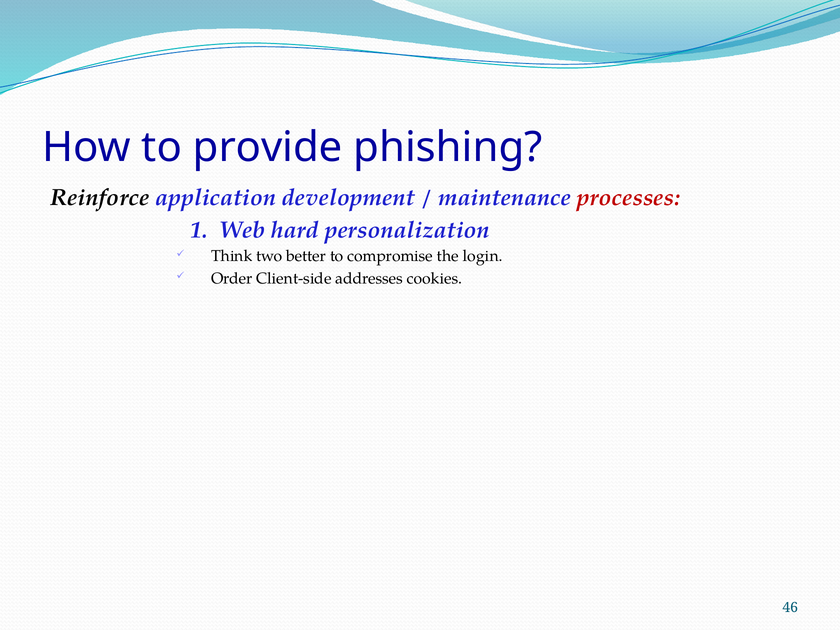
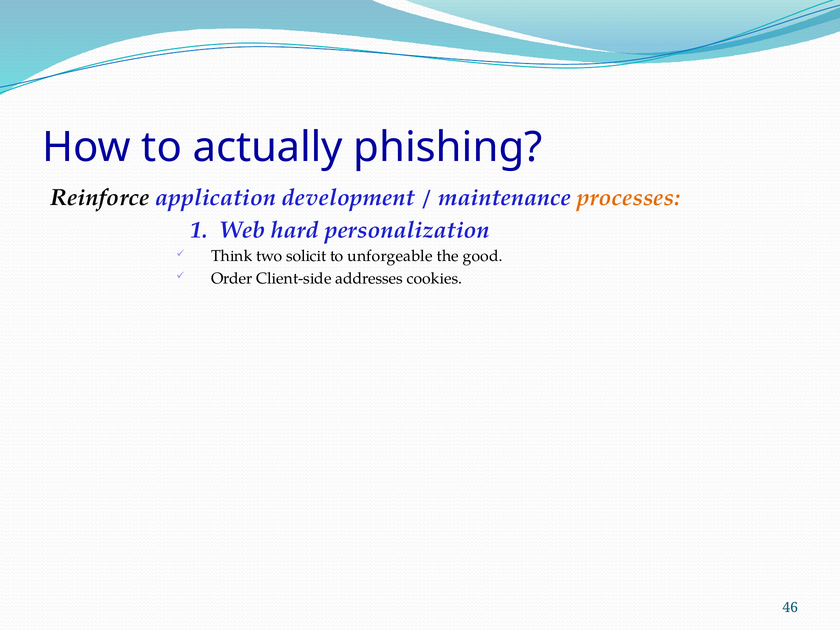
provide: provide -> actually (268, 147)
processes colour: red -> orange (628, 198)
better: better -> solicit (306, 256)
compromise: compromise -> unforgeable (390, 256)
login: login -> good (483, 256)
